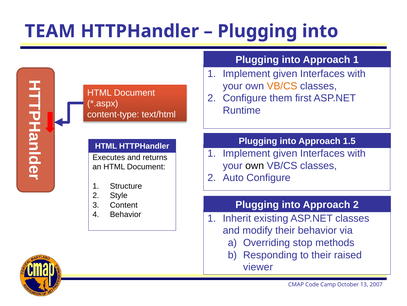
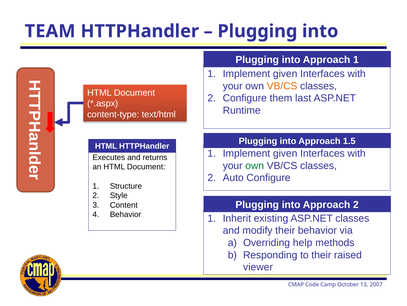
first: first -> last (303, 98)
own colour: black -> green (255, 165)
stop: stop -> help (303, 242)
